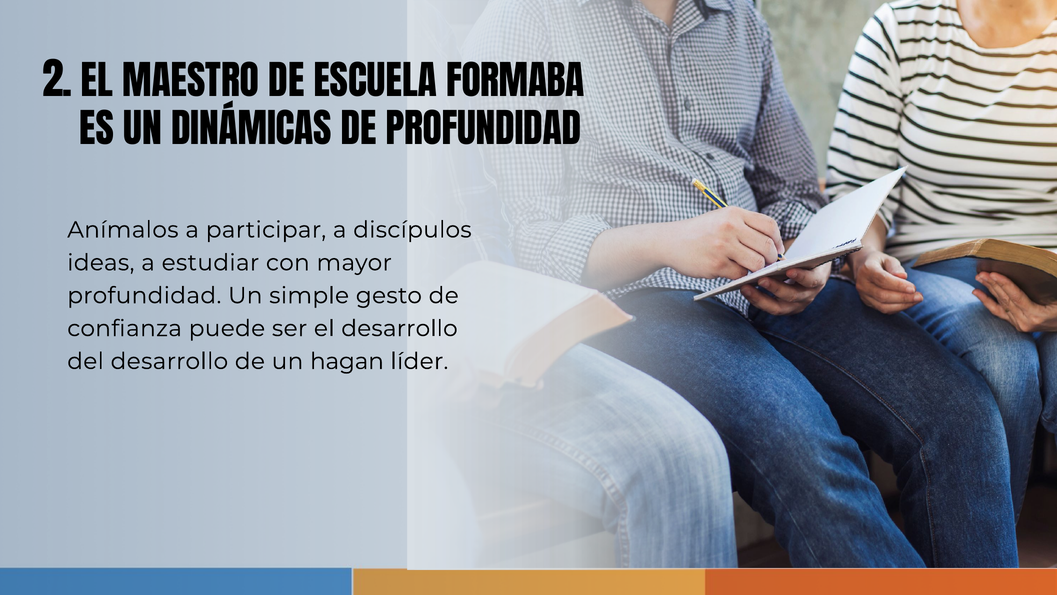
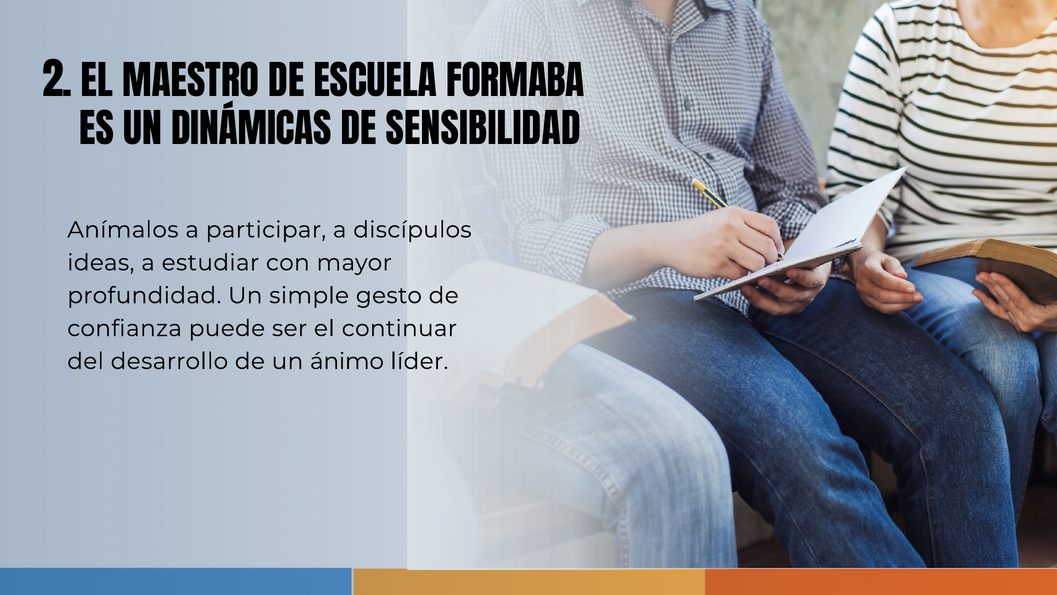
DE PROFUNDIDAD: PROFUNDIDAD -> SENSIBILIDAD (483, 131)
el desarrollo: desarrollo -> continuar (399, 328)
hagan: hagan -> ánimo (347, 361)
